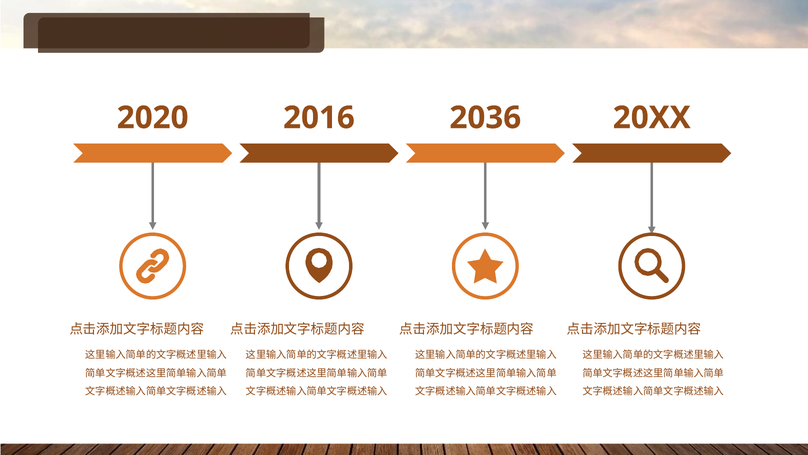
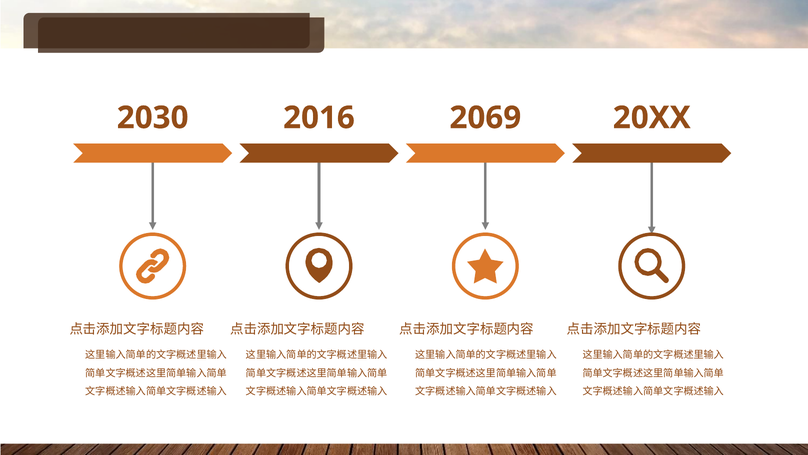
2020: 2020 -> 2030 (153, 118)
2036: 2036 -> 2069 (485, 118)
